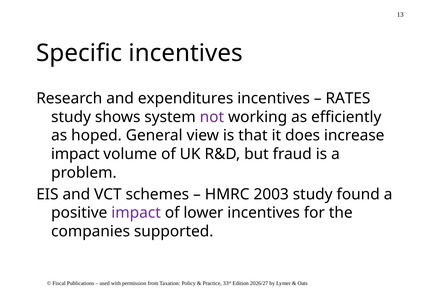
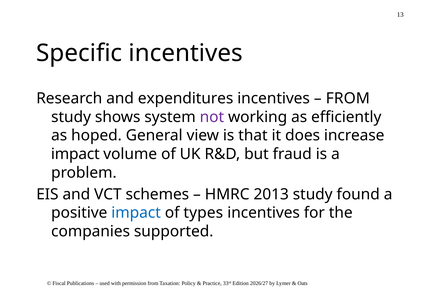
RATES: RATES -> FROM (348, 98)
2003: 2003 -> 2013 (271, 194)
impact colour: purple -> blue (136, 213)
lower: lower -> types (203, 213)
